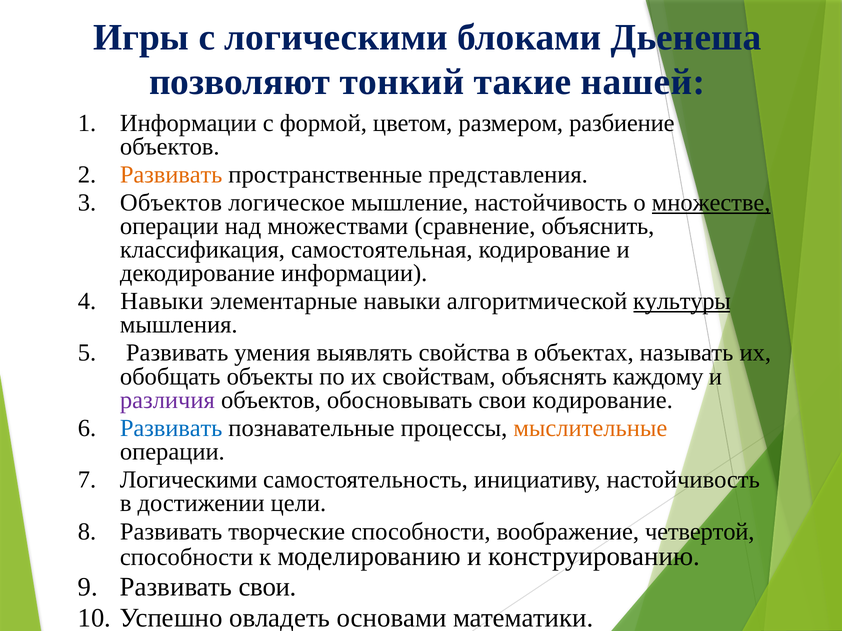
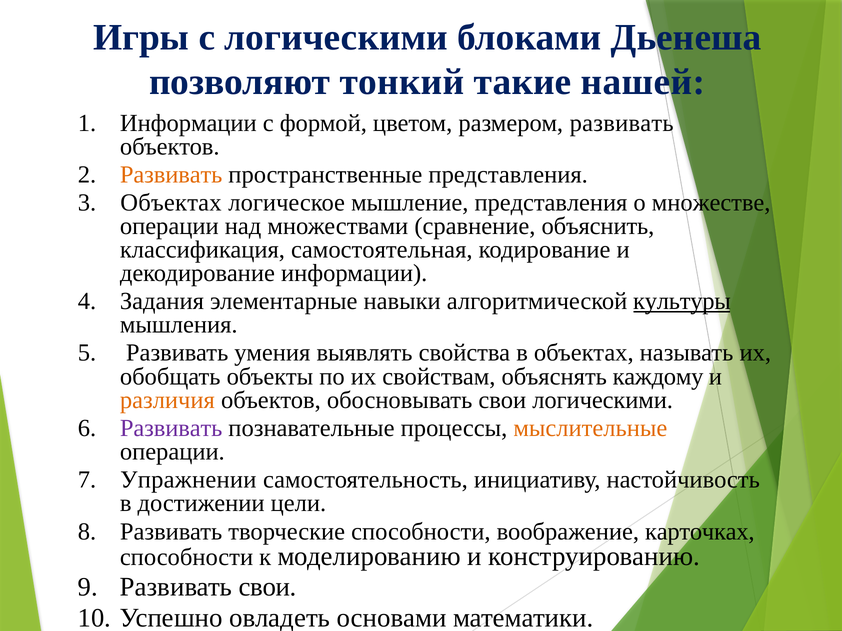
размером разбиение: разбиение -> развивать (622, 123)
Объектов: Объектов -> Объектах (171, 203)
мышление настойчивость: настойчивость -> представления (551, 203)
множестве underline: present -> none (711, 203)
Навыки: Навыки -> Задания (162, 302)
различия colour: purple -> orange (167, 400)
свои кодирование: кодирование -> логическими (603, 400)
Развивать colour: blue -> purple (171, 428)
Логическими: Логическими -> Упражнении (188, 480)
четвертой: четвертой -> карточках (700, 532)
